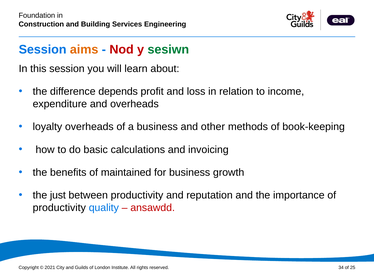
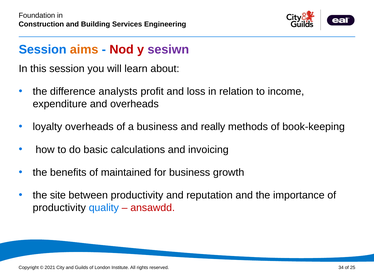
sesiwn colour: green -> purple (168, 50)
depends: depends -> analysts (118, 92)
other: other -> really (213, 127)
just: just -> site (58, 196)
